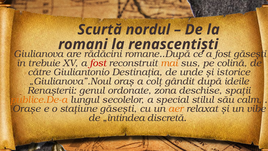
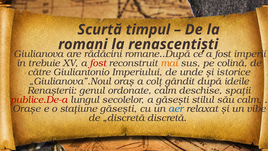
nordul: nordul -> timpul (148, 30)
fost găsești: găsești -> imperii (250, 54)
Destinația: Destinația -> Imperiului (137, 72)
ordonate zona: zona -> calm (165, 90)
publice.De-a colour: orange -> red (39, 99)
a special: special -> găsești (172, 99)
aer colour: orange -> blue (176, 109)
„întindea: „întindea -> „discretă (124, 118)
